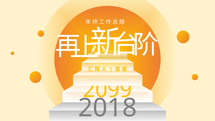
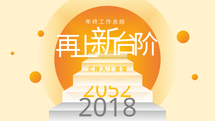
2099: 2099 -> 2052 (107, 90)
